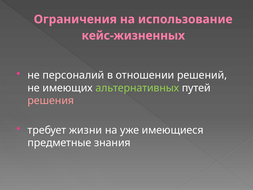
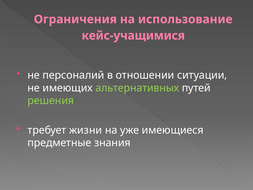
кейс-жизненных: кейс-жизненных -> кейс-учащимися (133, 36)
решений: решений -> ситуации (202, 75)
решения colour: pink -> light green (51, 100)
